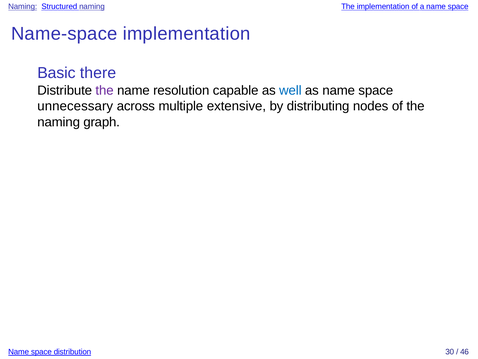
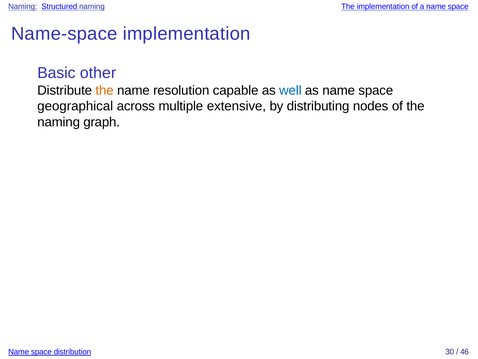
there: there -> other (98, 73)
the colour: purple -> orange (105, 90)
unnecessary: unnecessary -> geographical (75, 106)
